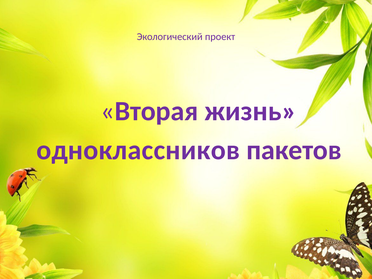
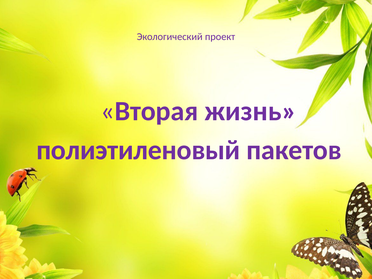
одноклассников: одноклассников -> полиэтиленовый (138, 150)
